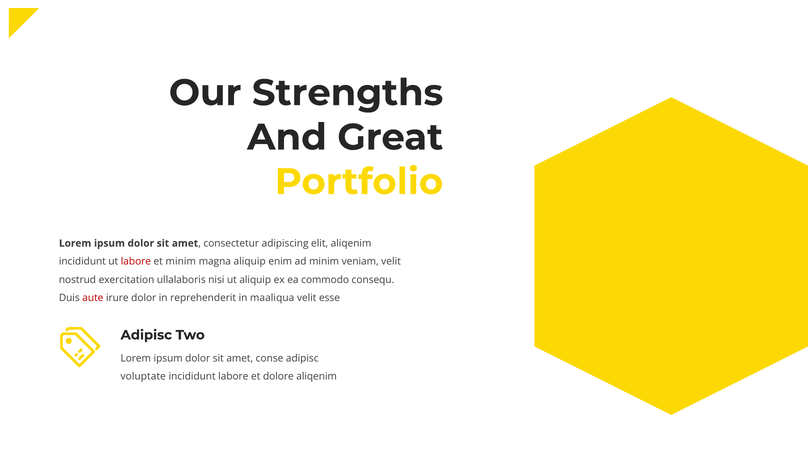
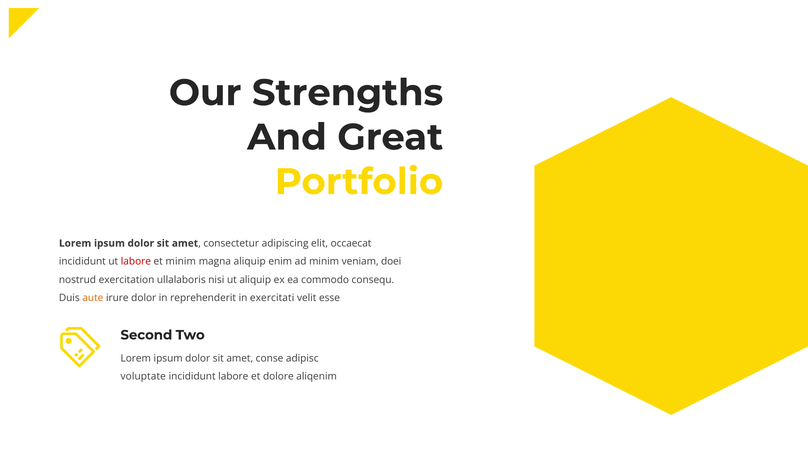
elit aliqenim: aliqenim -> occaecat (351, 243)
veniam velit: velit -> doei (391, 261)
aute colour: red -> orange (93, 298)
maaliqua: maaliqua -> exercitati (272, 298)
Adipisc: Adipisc -> Second (146, 335)
